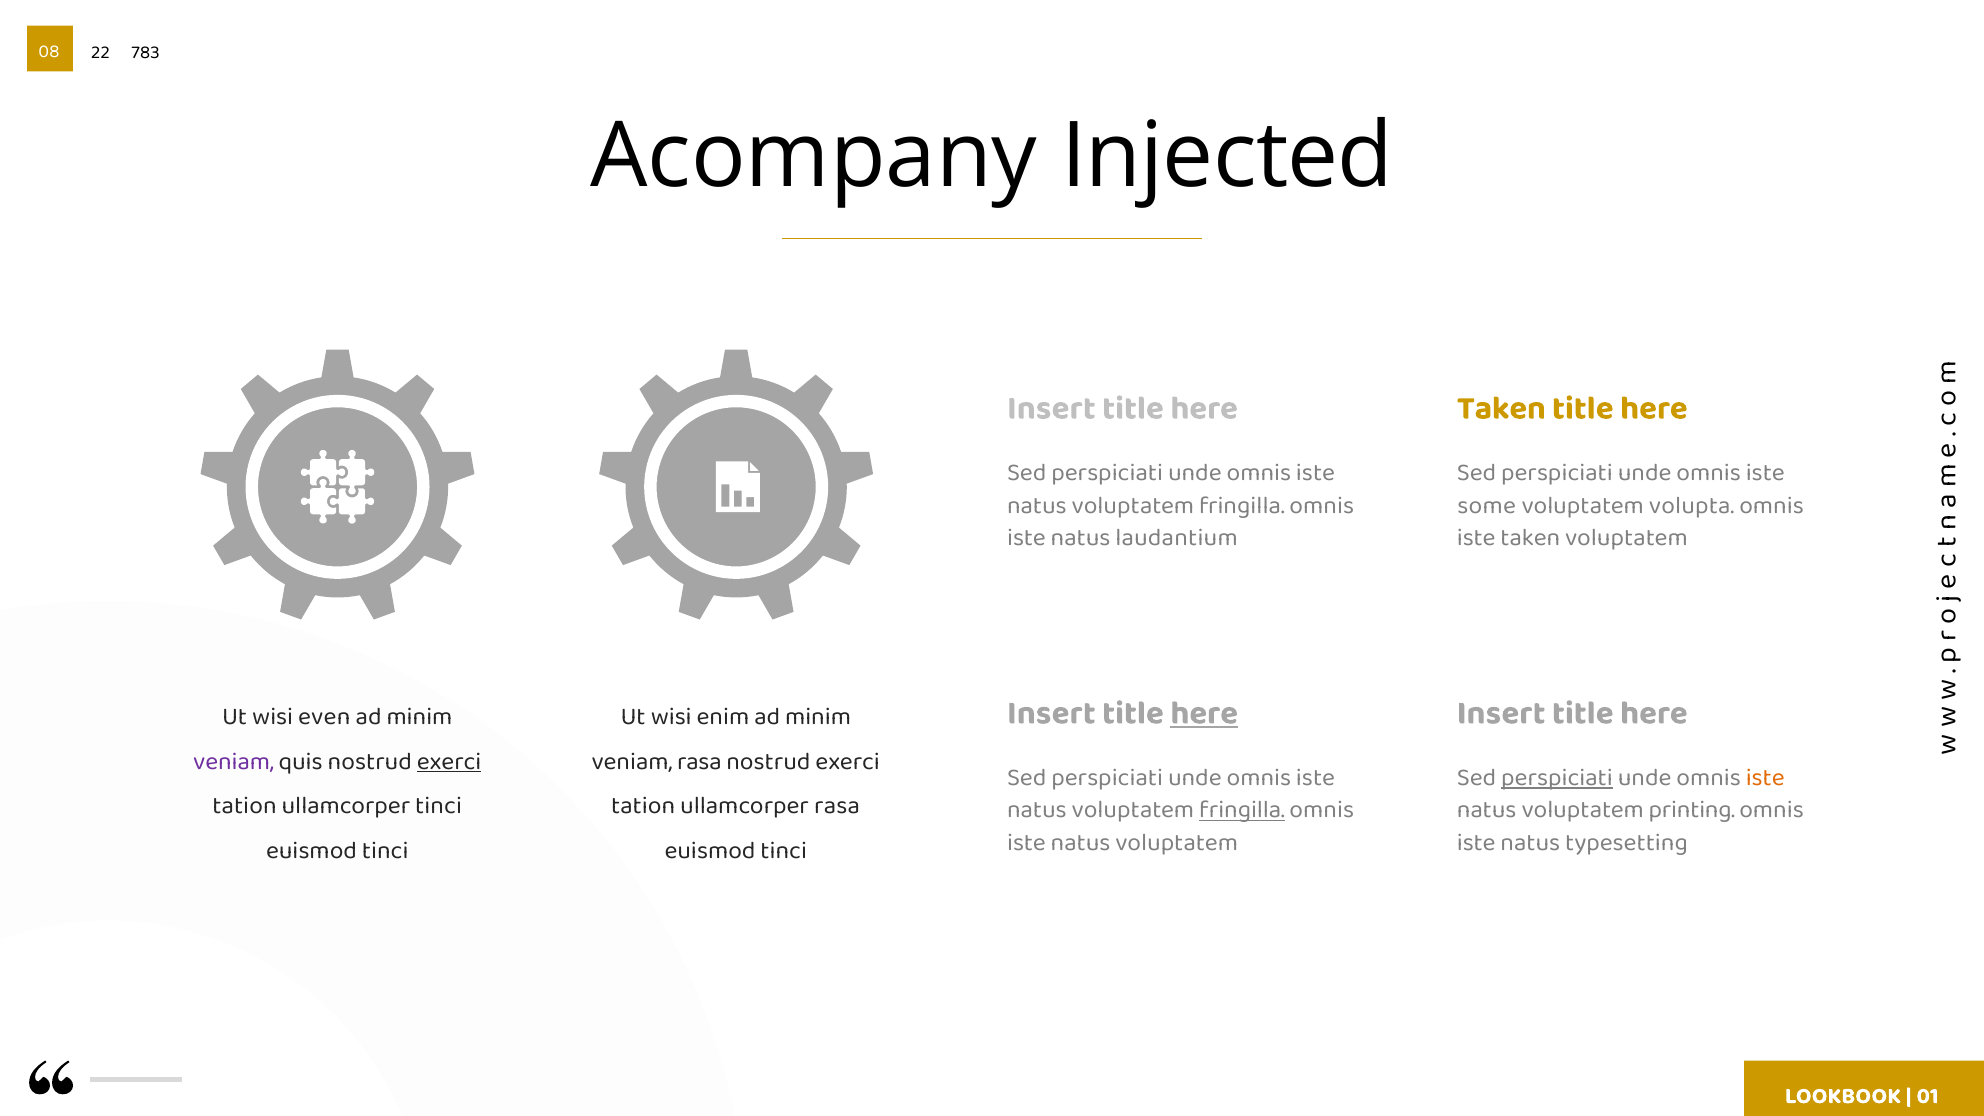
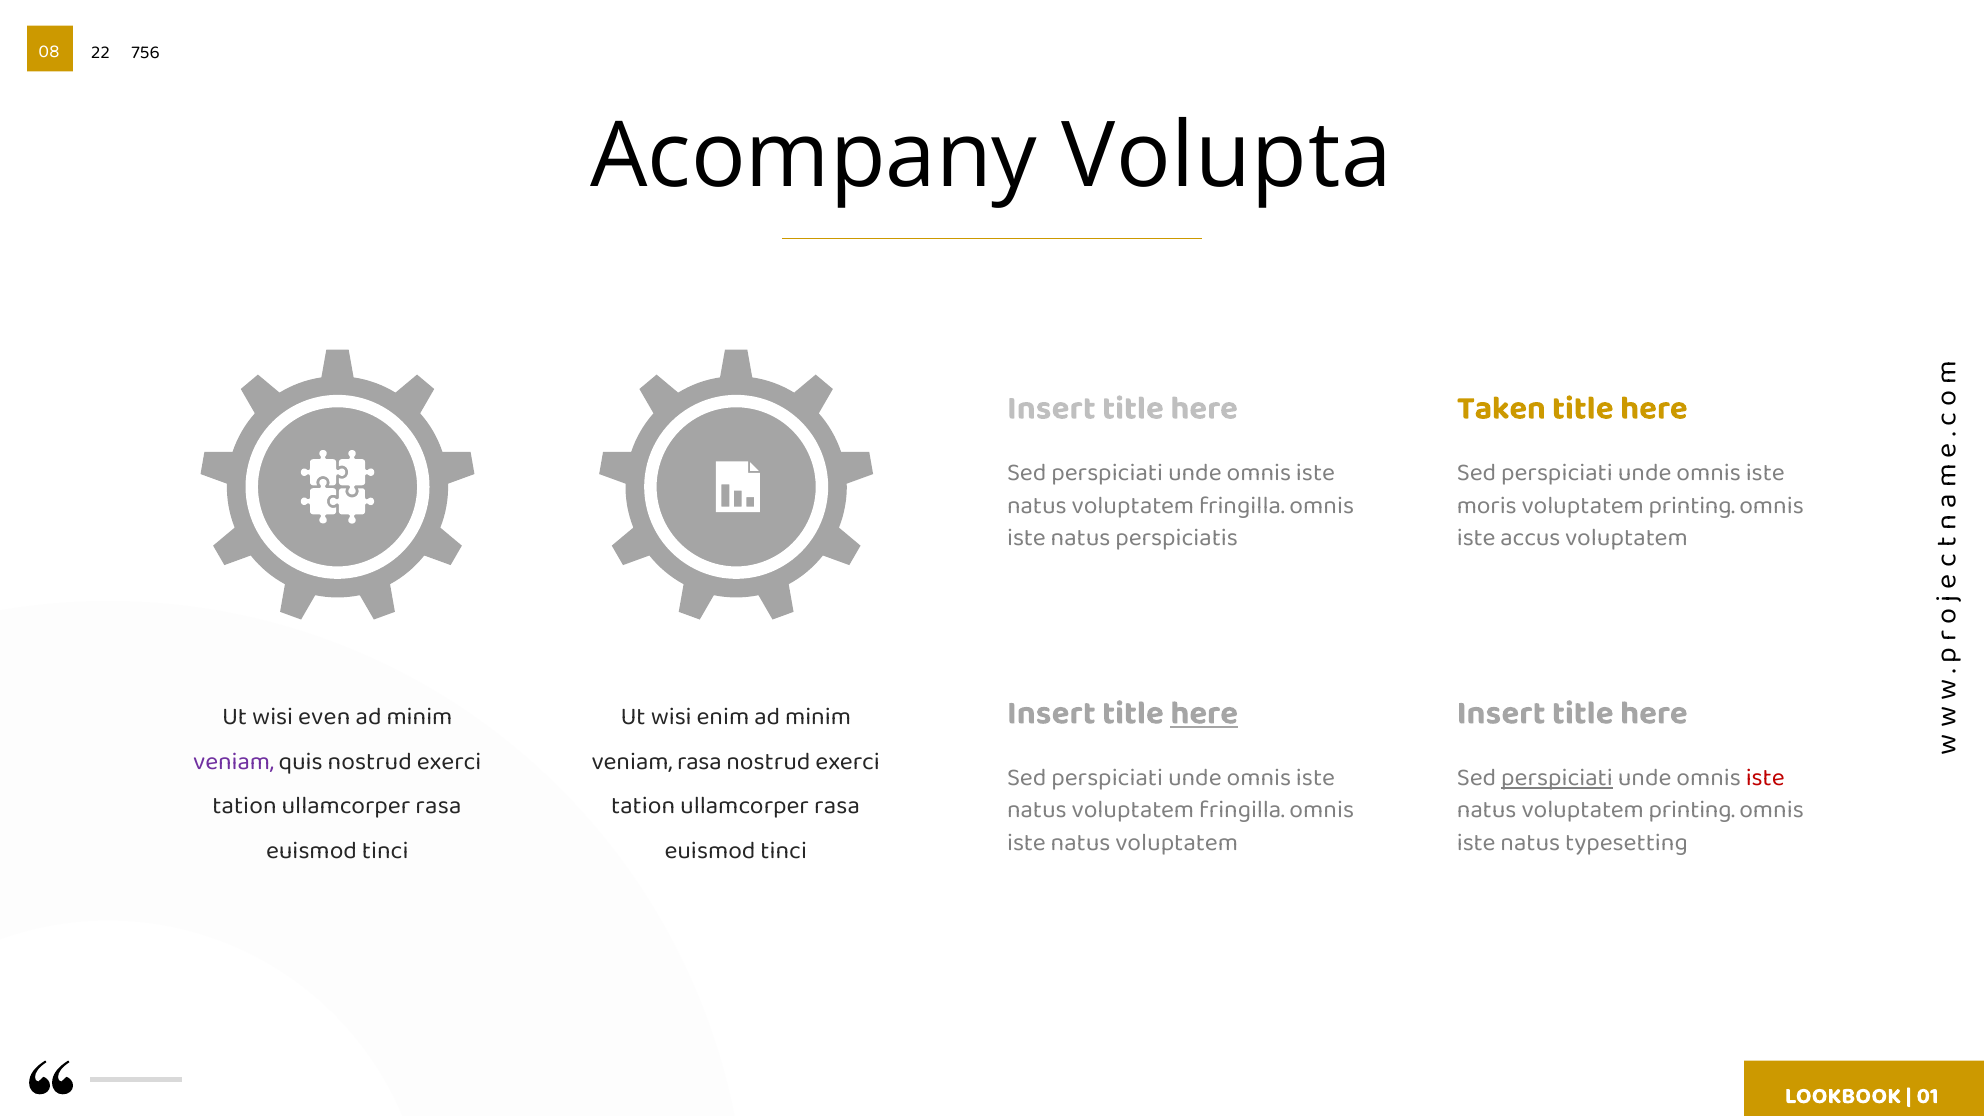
783: 783 -> 756 (146, 53)
Injected: Injected -> Volupta (1227, 157)
some: some -> moris (1487, 505)
volupta: volupta -> printing (1692, 505)
laudantium: laudantium -> perspiciatis (1177, 538)
iste taken: taken -> accus (1530, 538)
exerci underline: present -> none (449, 761)
iste colour: orange -> red (1765, 777)
tinci: tinci -> rasa (439, 806)
fringilla underline: present -> none (1242, 810)
